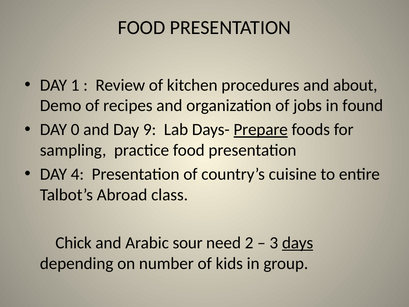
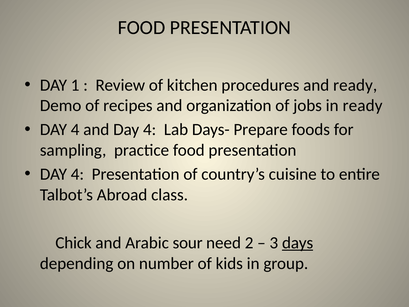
and about: about -> ready (355, 85)
in found: found -> ready (363, 105)
0: 0 -> 4 (75, 130)
and Day 9: 9 -> 4 (150, 130)
Prepare underline: present -> none (261, 130)
